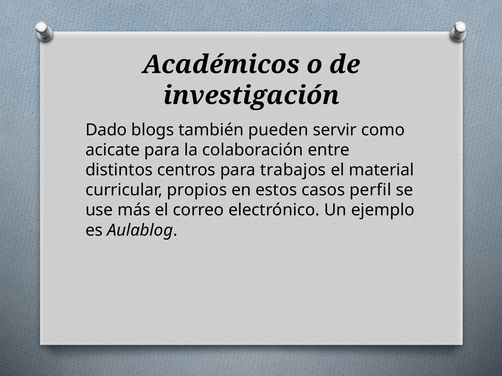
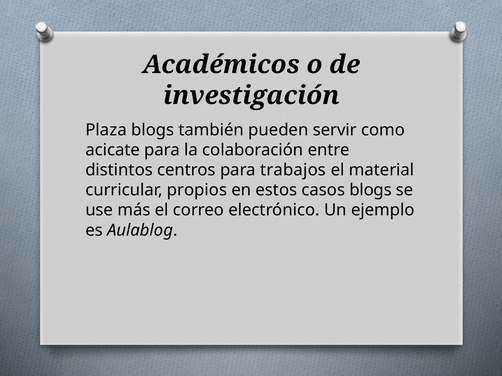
Dado: Dado -> Plaza (106, 130)
casos perfil: perfil -> blogs (371, 190)
